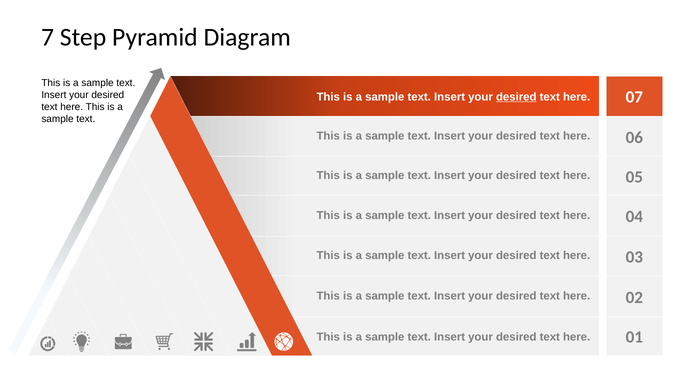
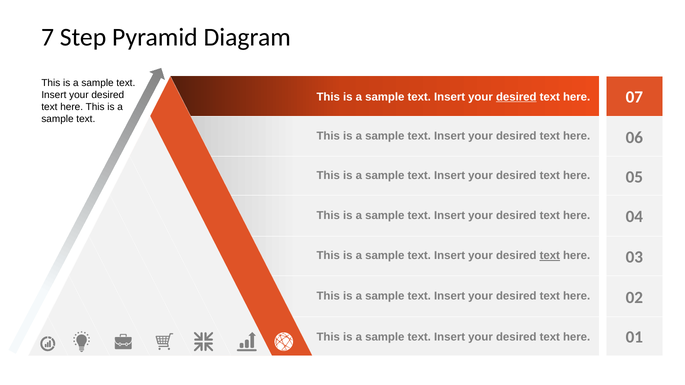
text underline: none -> present (550, 256)
